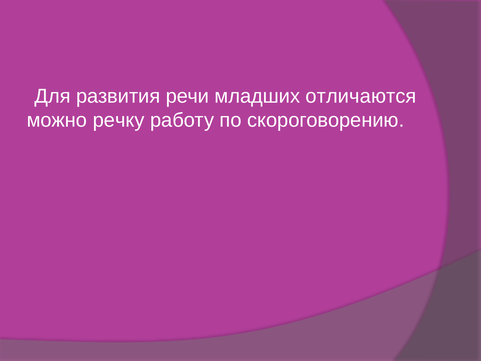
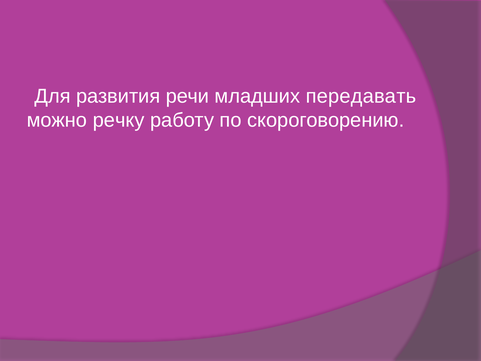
отличаются: отличаются -> передавать (361, 96)
